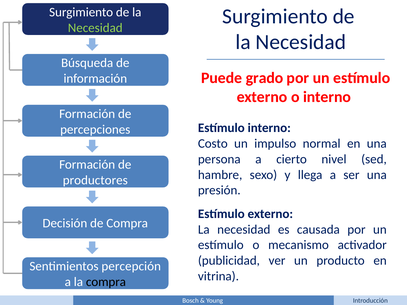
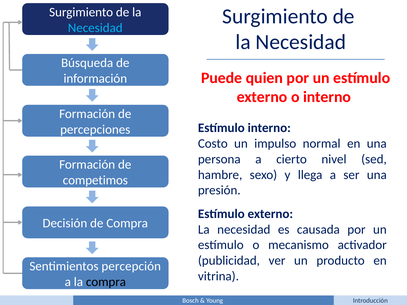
Necesidad colour: light green -> light blue (95, 28)
grado: grado -> quien (264, 78)
productores: productores -> competimos (95, 180)
